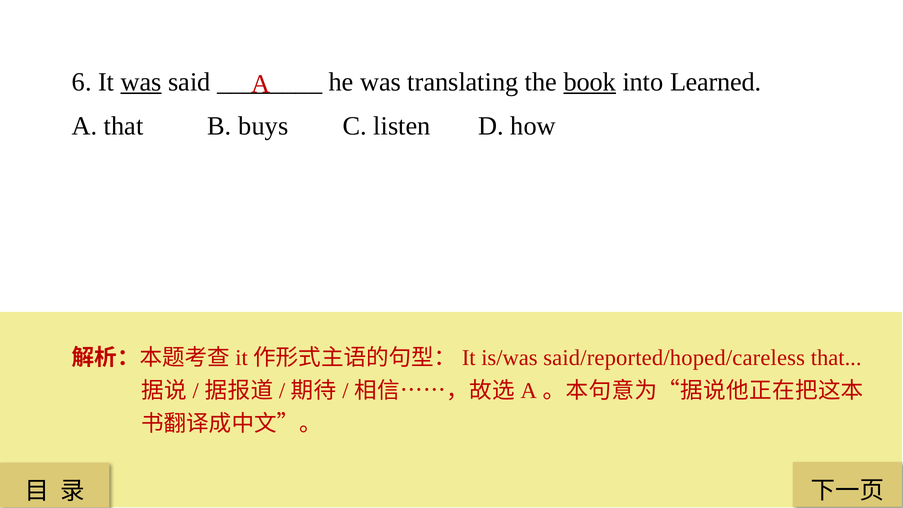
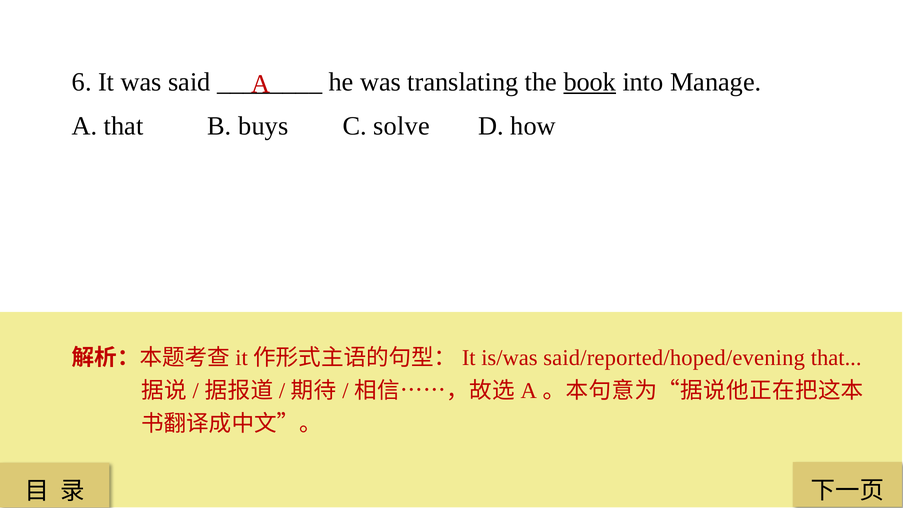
was underline: present -> none (141, 82)
Learned: Learned -> Manage (716, 82)
listen: listen -> solve (402, 126)
said/reported/hoped/careless: said/reported/hoped/careless -> said/reported/hoped/evening (674, 358)
